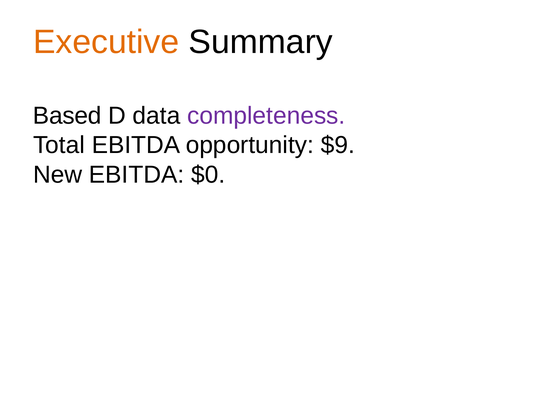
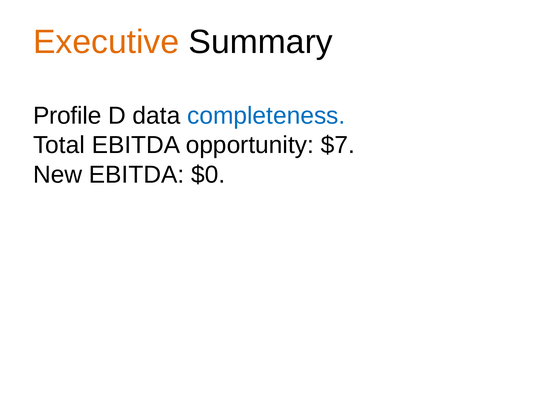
Based: Based -> Profile (67, 116)
completeness colour: purple -> blue (266, 116)
$9: $9 -> $7 (338, 145)
